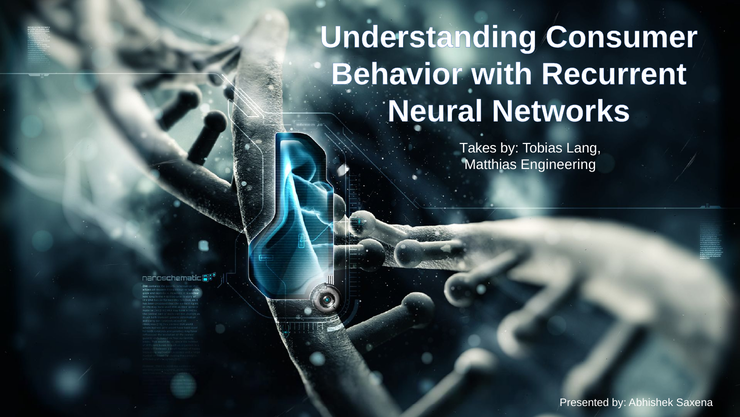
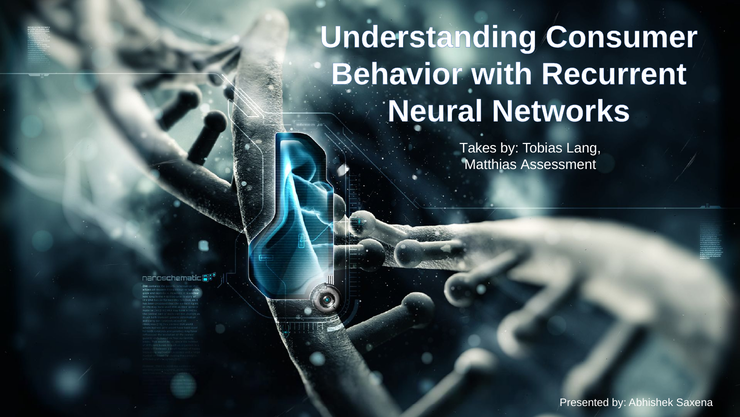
Engineering: Engineering -> Assessment (558, 164)
